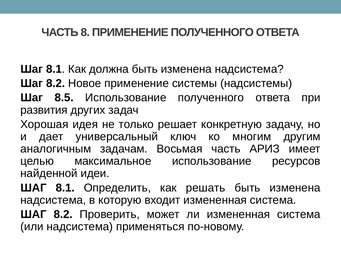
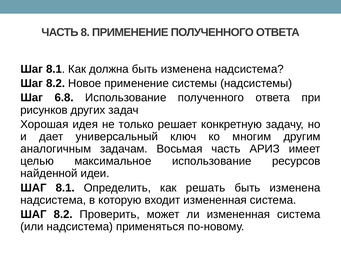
8.5: 8.5 -> 6.8 (64, 98)
развития: развития -> рисунков (44, 110)
